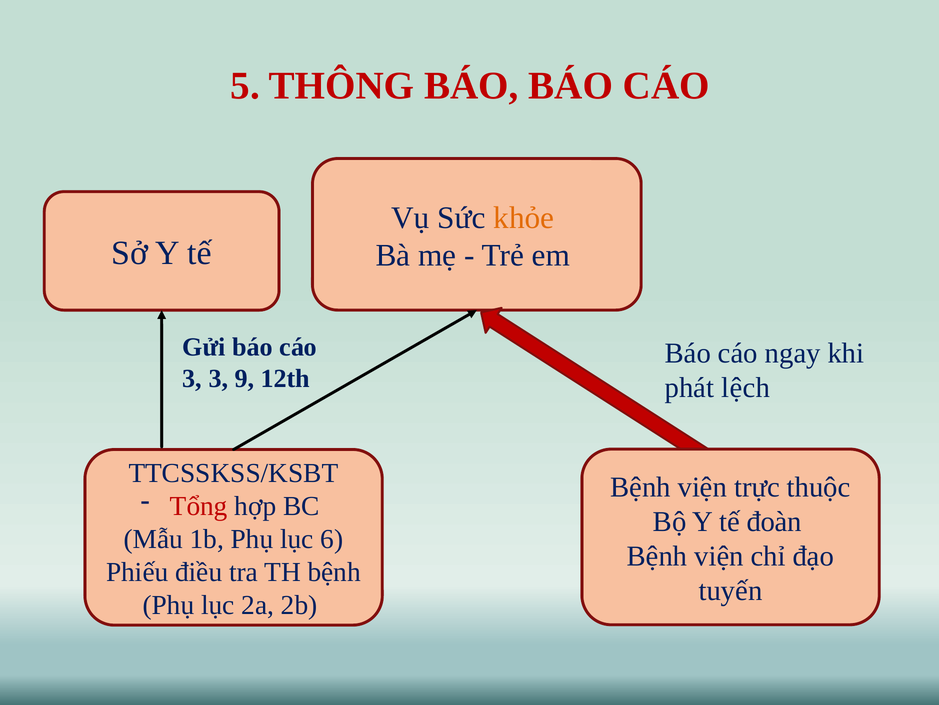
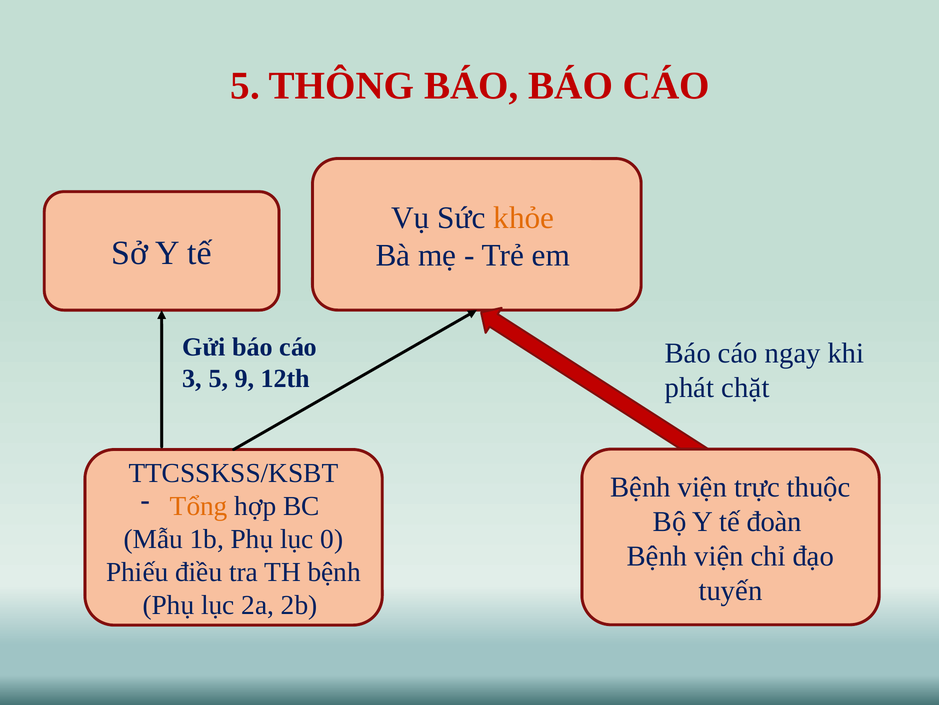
3 3: 3 -> 5 (218, 378)
lệch: lệch -> chặt (746, 388)
Tổng colour: red -> orange (199, 506)
6: 6 -> 0 (332, 539)
